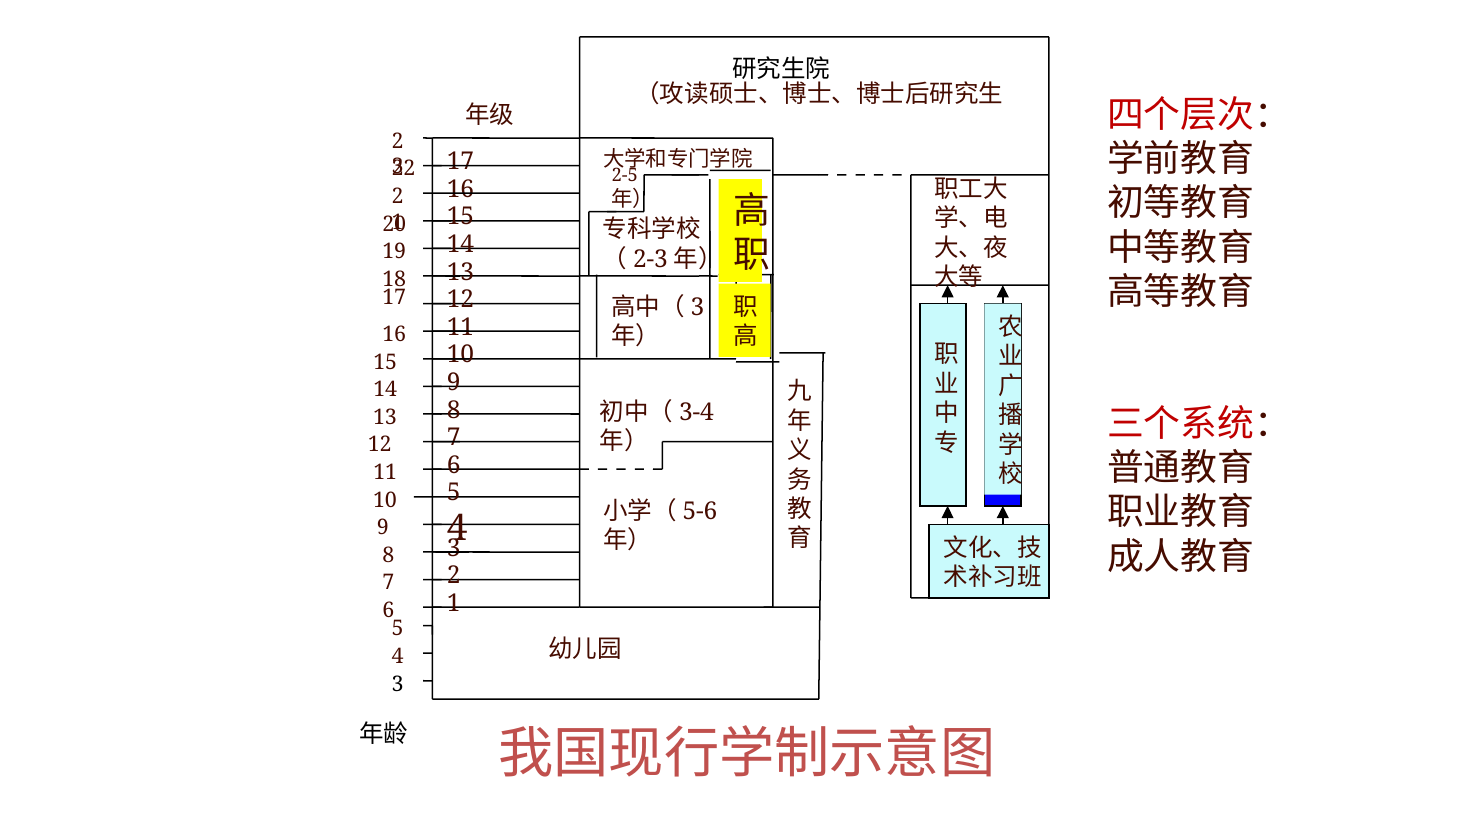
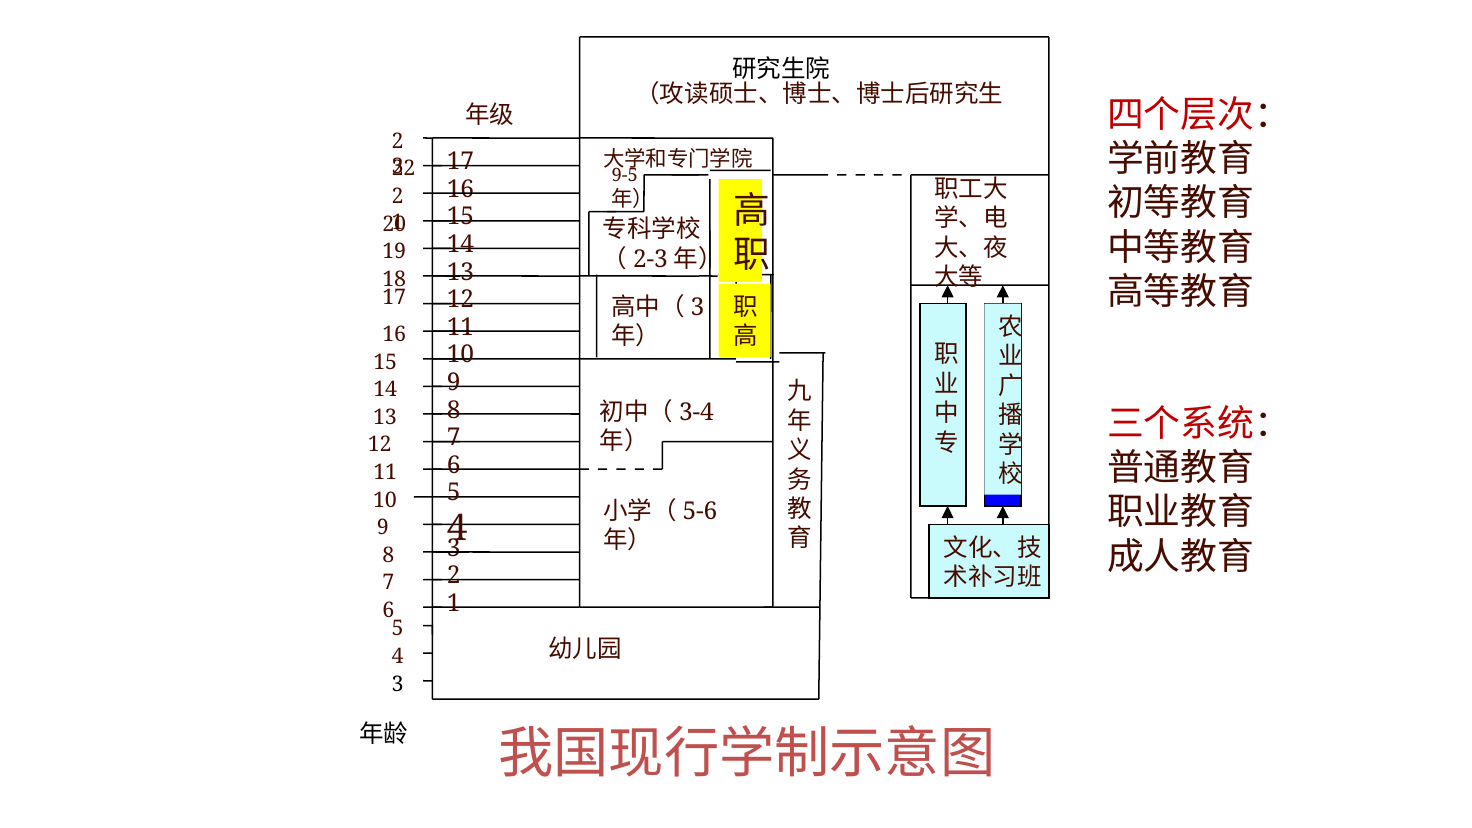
2-5: 2-5 -> 9-5 (625, 175)
